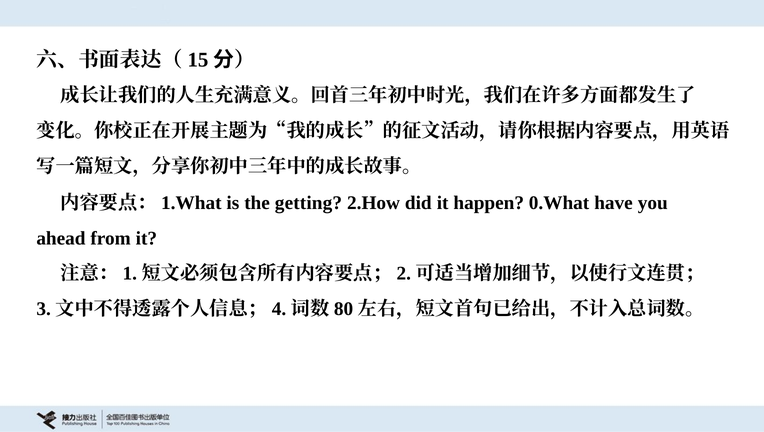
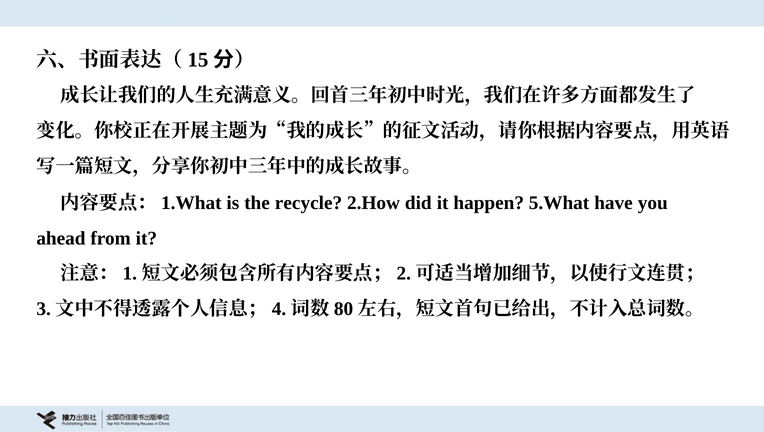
getting: getting -> recycle (309, 203)
0.What: 0.What -> 5.What (559, 203)
